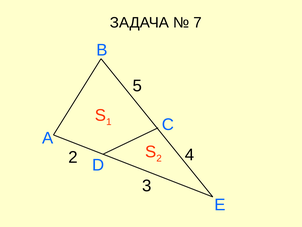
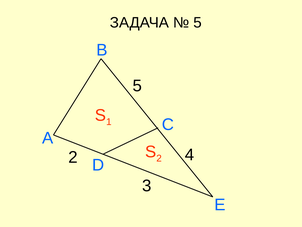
7: 7 -> 5 (198, 22)
